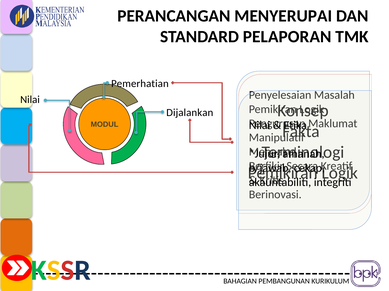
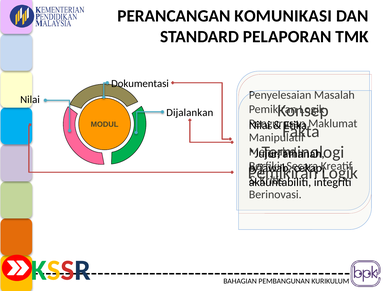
MENYERUPAI: MENYERUPAI -> KOMUNIKASI (283, 16)
Pemerhatian: Pemerhatian -> Dokumentasi (140, 84)
